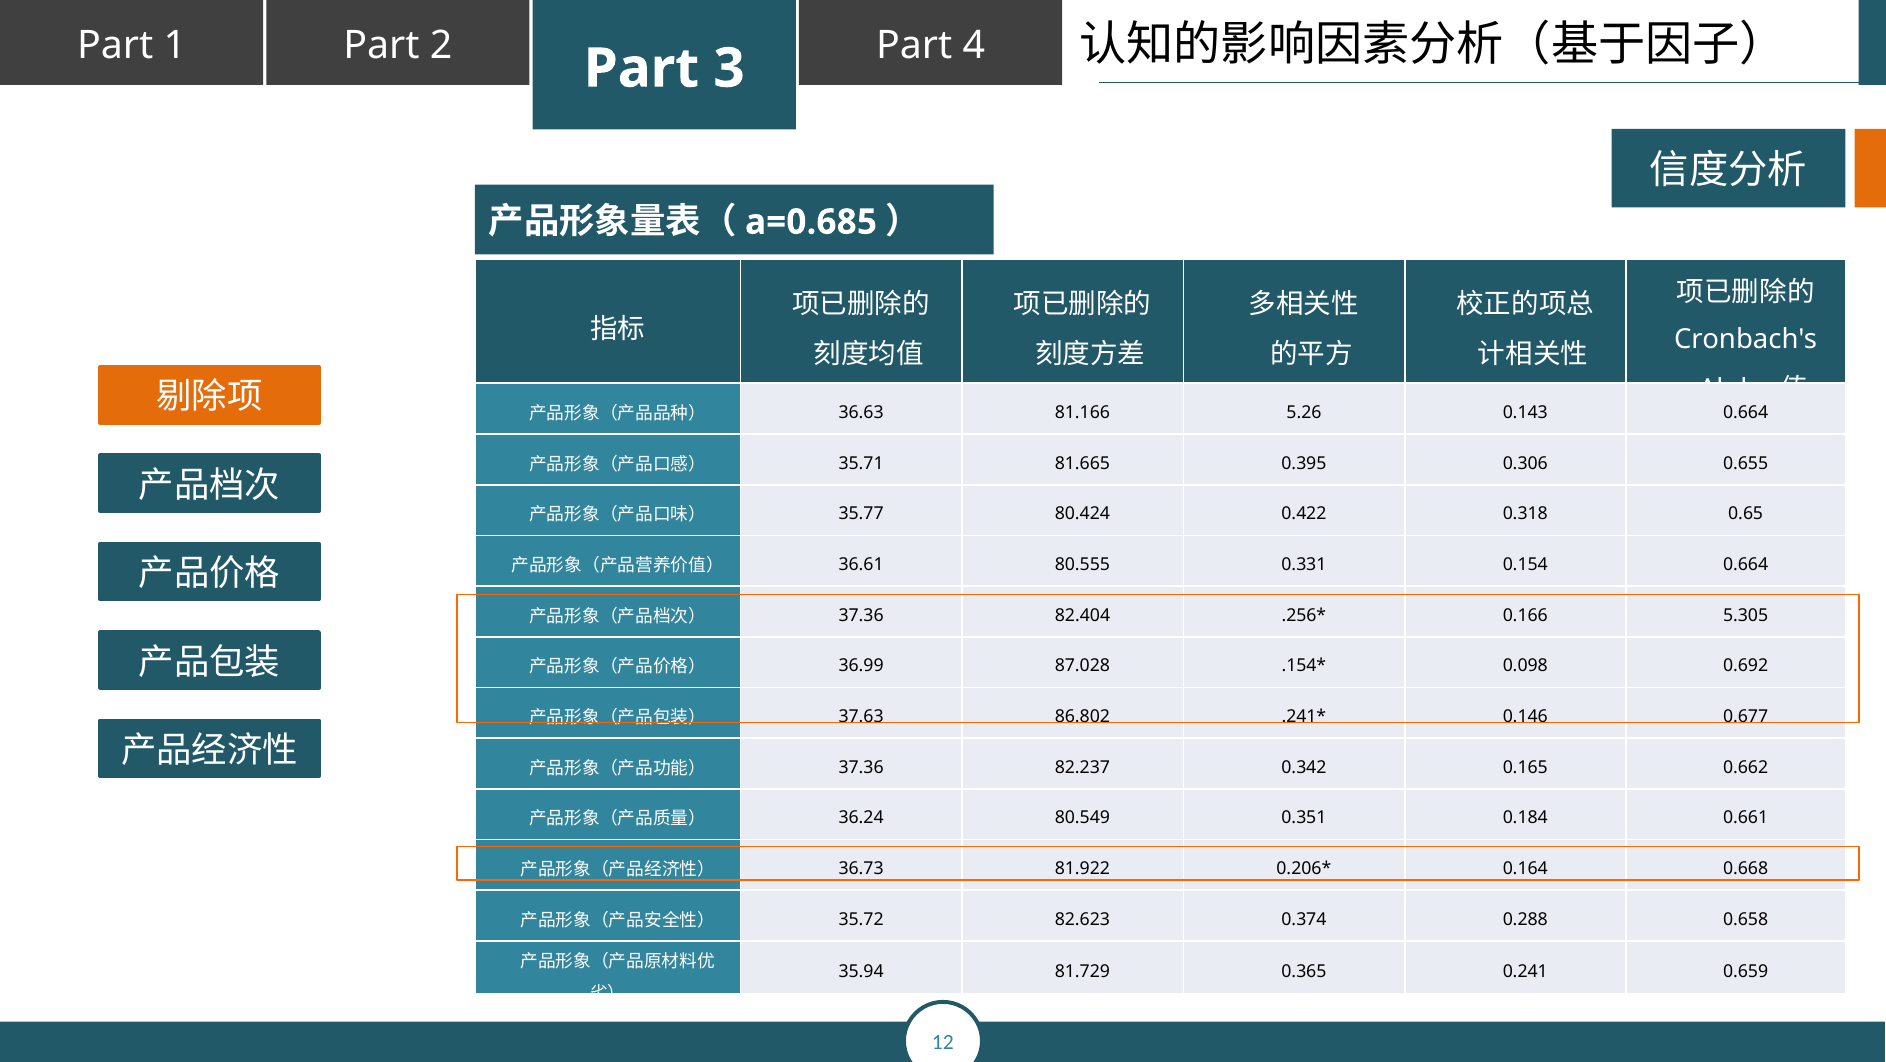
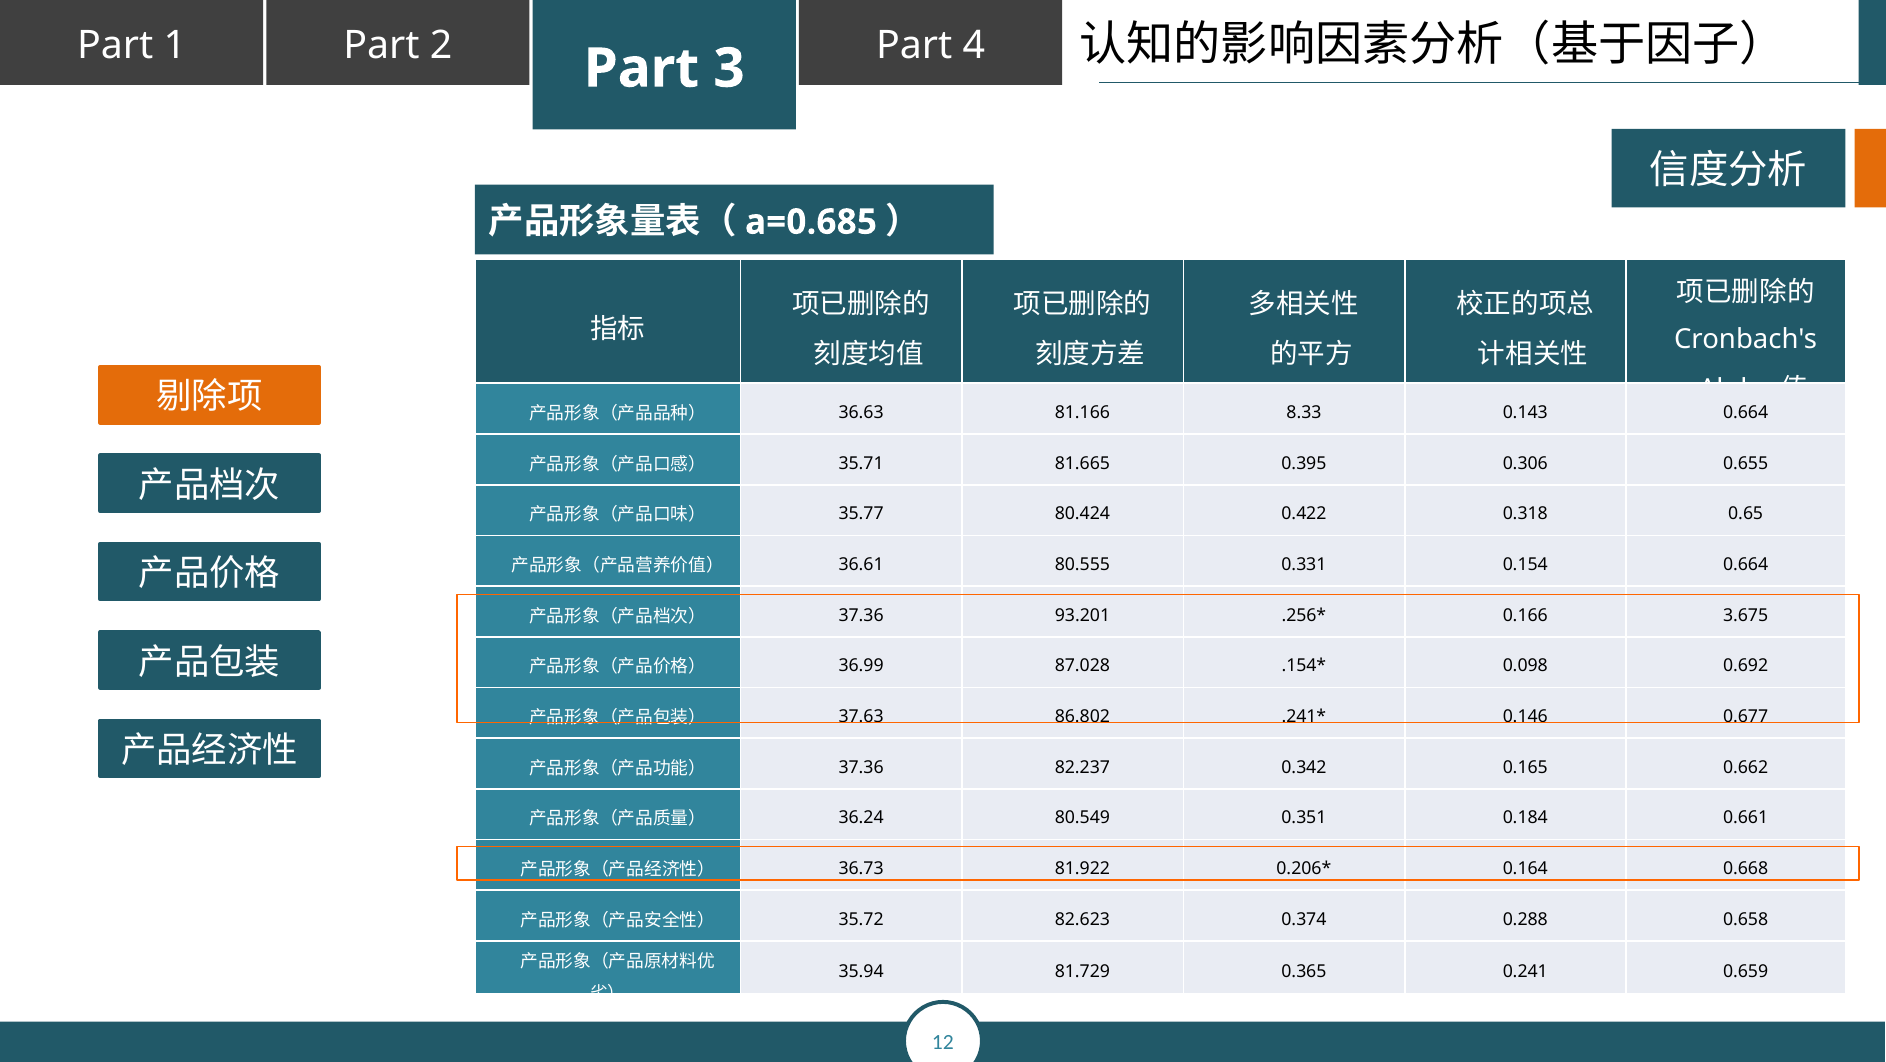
5.26: 5.26 -> 8.33 (1304, 412)
82.404: 82.404 -> 93.201 (1083, 615)
5.305: 5.305 -> 3.675 (1746, 615)
